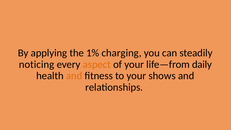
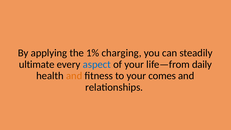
noticing: noticing -> ultimate (37, 64)
aspect colour: orange -> blue (97, 64)
shows: shows -> comes (162, 76)
